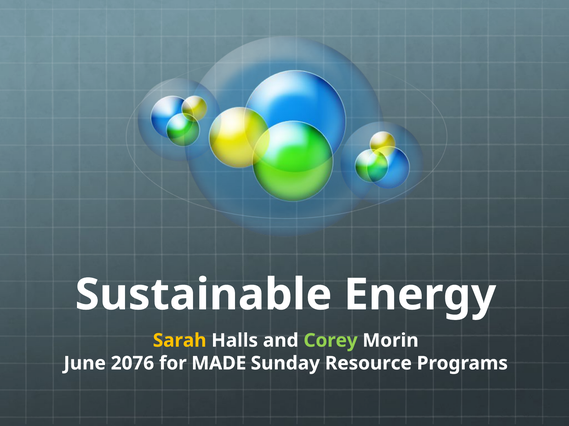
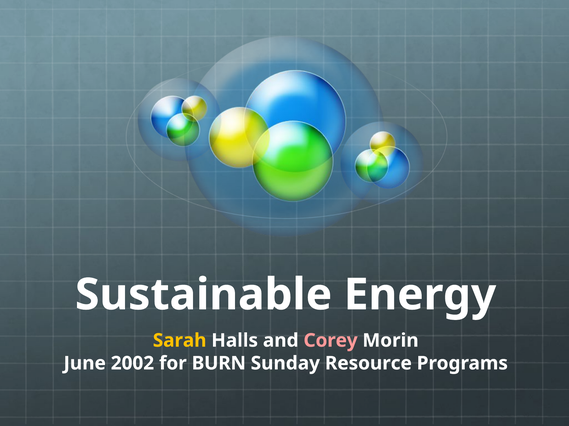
Corey colour: light green -> pink (331, 341)
2076: 2076 -> 2002 (132, 364)
MADE: MADE -> BURN (219, 364)
